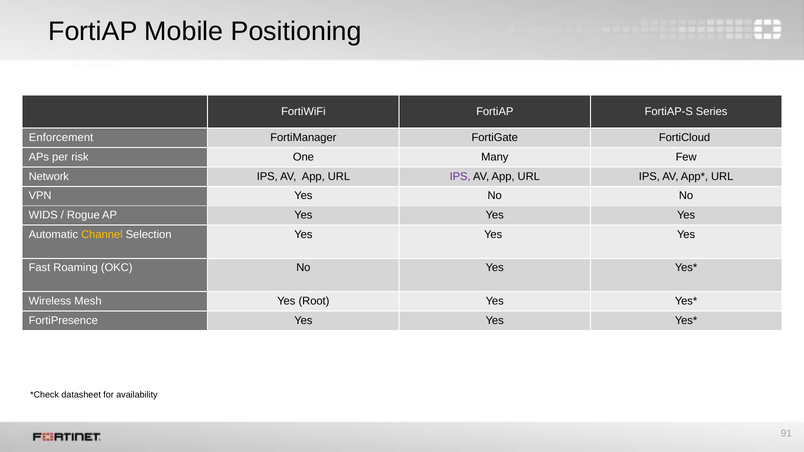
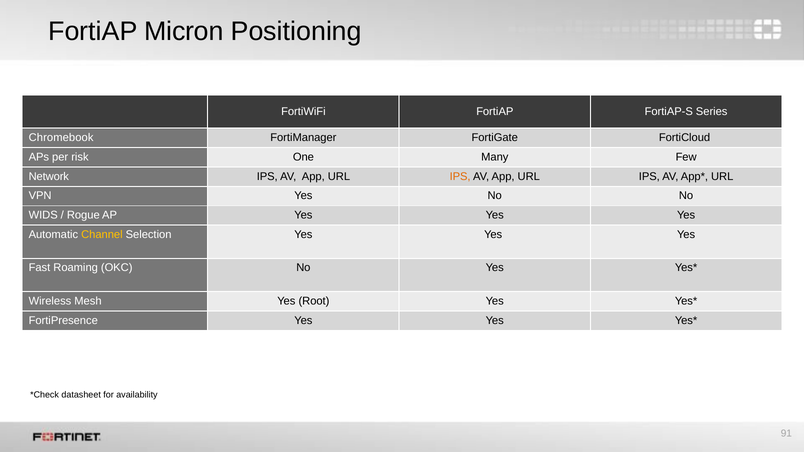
Mobile: Mobile -> Micron (184, 32)
Enforcement: Enforcement -> Chromebook (61, 138)
IPS colour: purple -> orange (460, 176)
